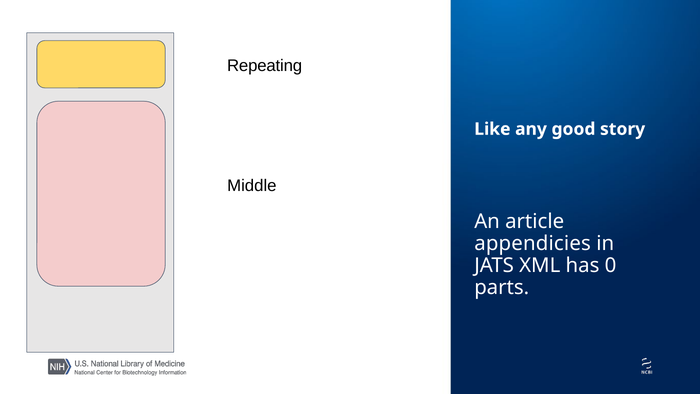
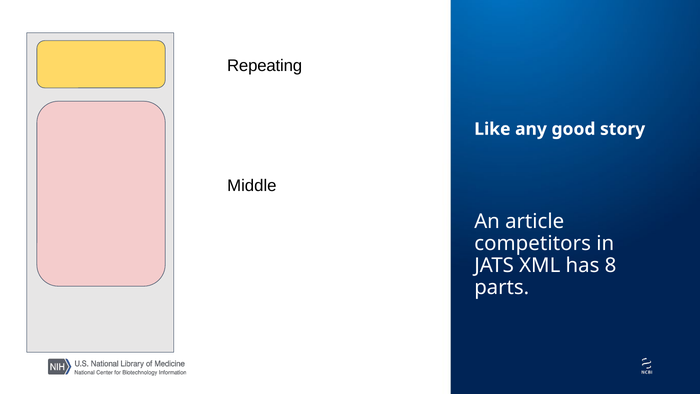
appendicies: appendicies -> competitors (533, 243)
0: 0 -> 8 (610, 265)
